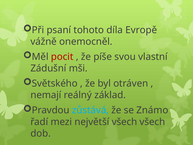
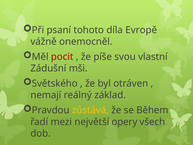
zůstává colour: light blue -> yellow (90, 110)
Známo: Známo -> Během (152, 110)
největší všech: všech -> opery (124, 122)
